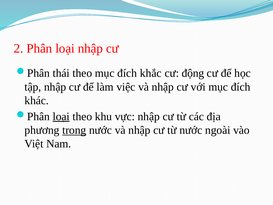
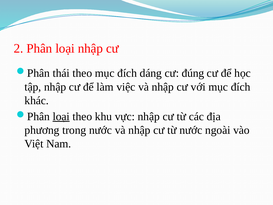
khắc: khắc -> dáng (151, 73)
động: động -> đúng (193, 73)
trong underline: present -> none (74, 130)
